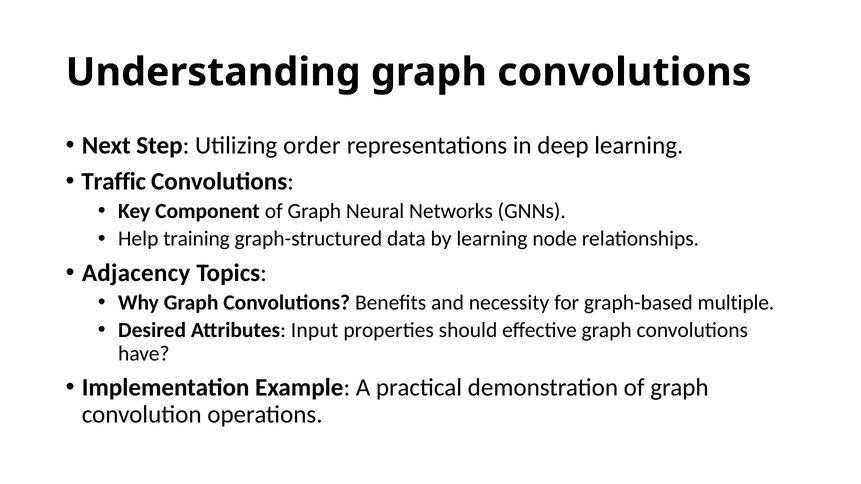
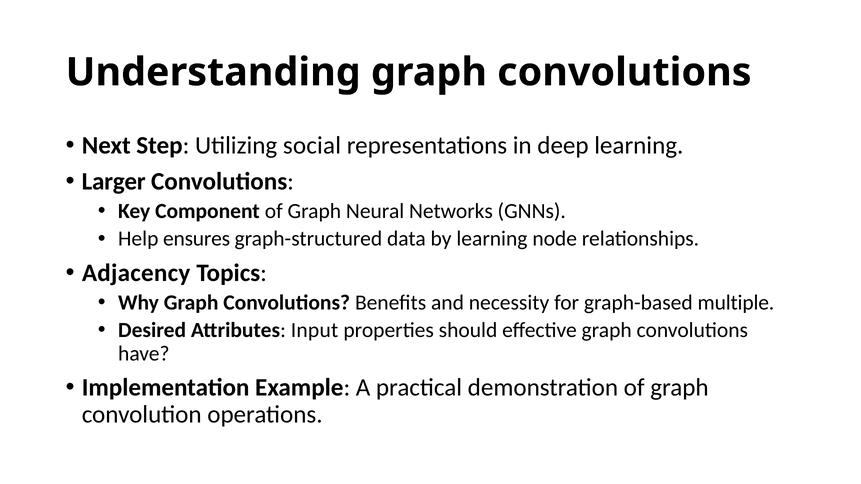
order: order -> social (312, 146)
Traffic: Traffic -> Larger (114, 182)
training: training -> ensures (197, 239)
